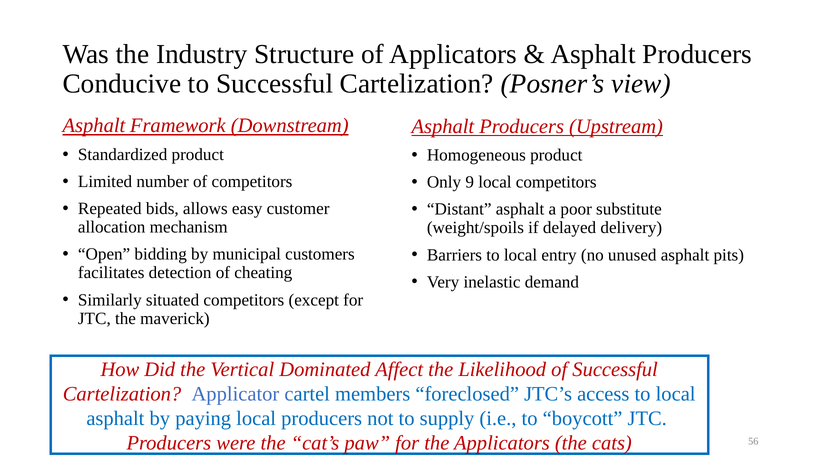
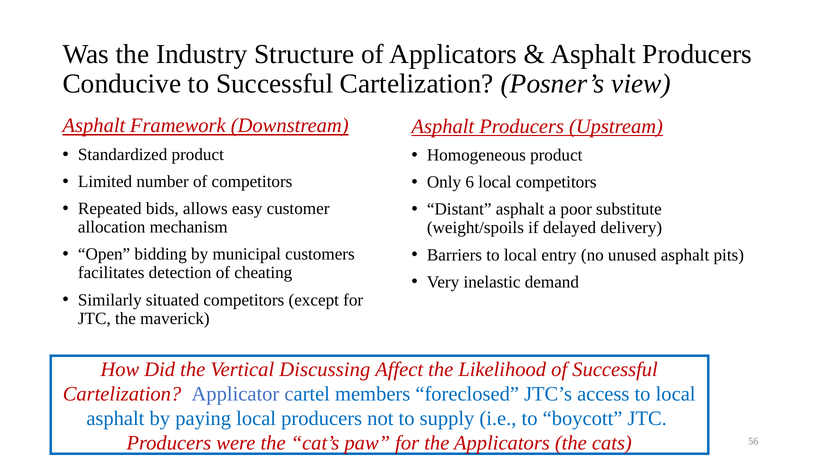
9: 9 -> 6 (470, 182)
Dominated: Dominated -> Discussing (325, 369)
